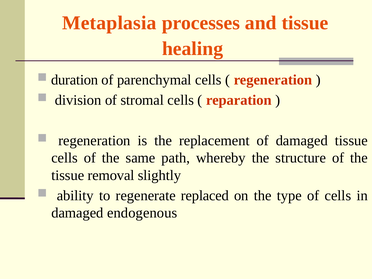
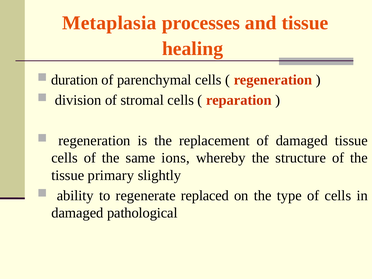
path: path -> ions (176, 158)
removal: removal -> primary (111, 175)
endogenous: endogenous -> pathological (142, 213)
